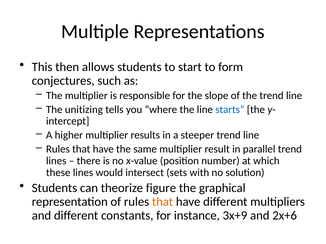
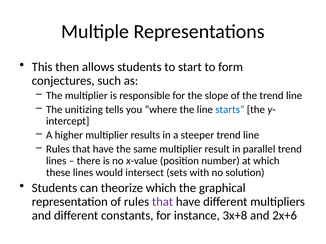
theorize figure: figure -> which (161, 188)
that colour: orange -> purple (163, 202)
3x+9: 3x+9 -> 3x+8 (235, 216)
